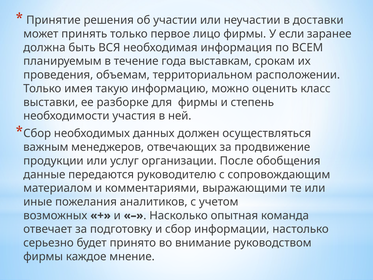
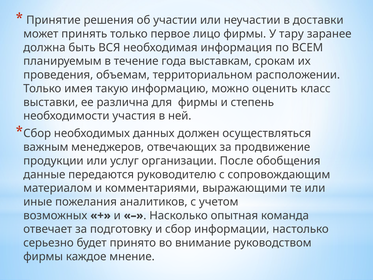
если: если -> тару (291, 34)
разборке: разборке -> различна (123, 102)
